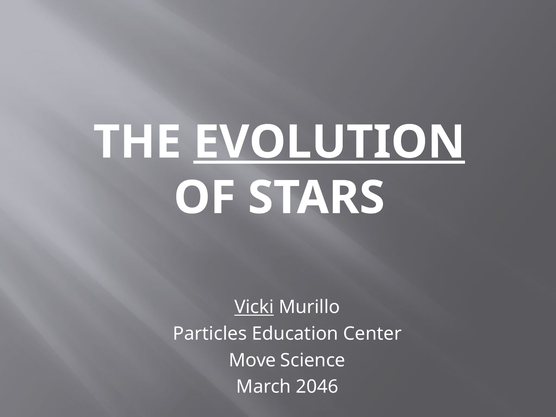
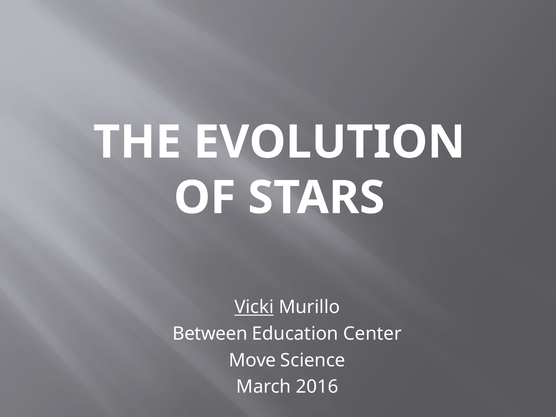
EVOLUTION underline: present -> none (329, 142)
Particles: Particles -> Between (210, 334)
2046: 2046 -> 2016 (317, 387)
